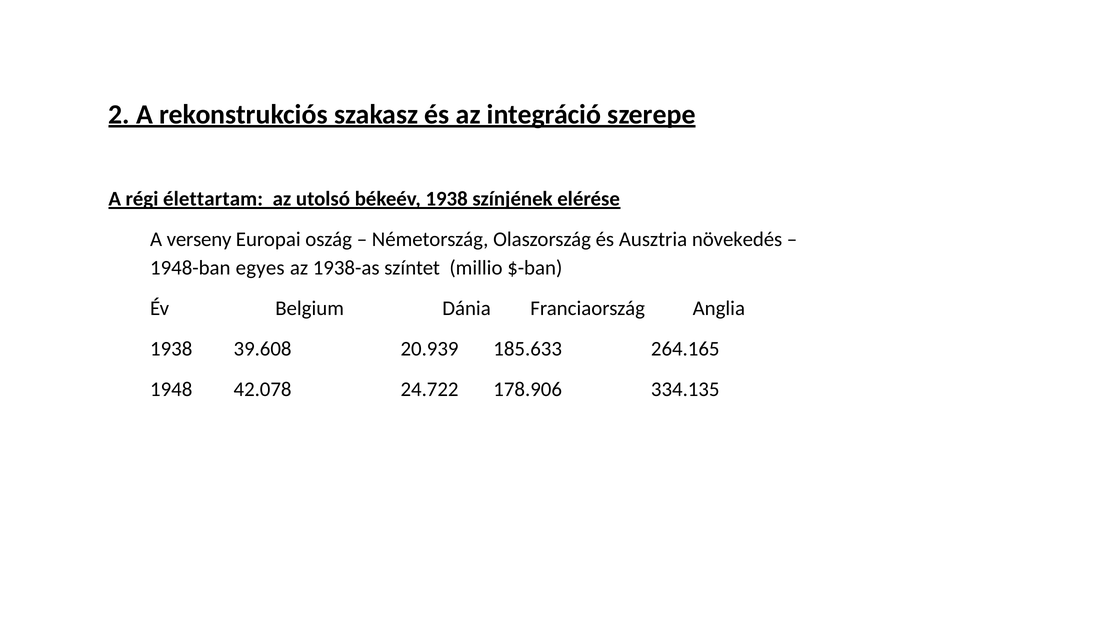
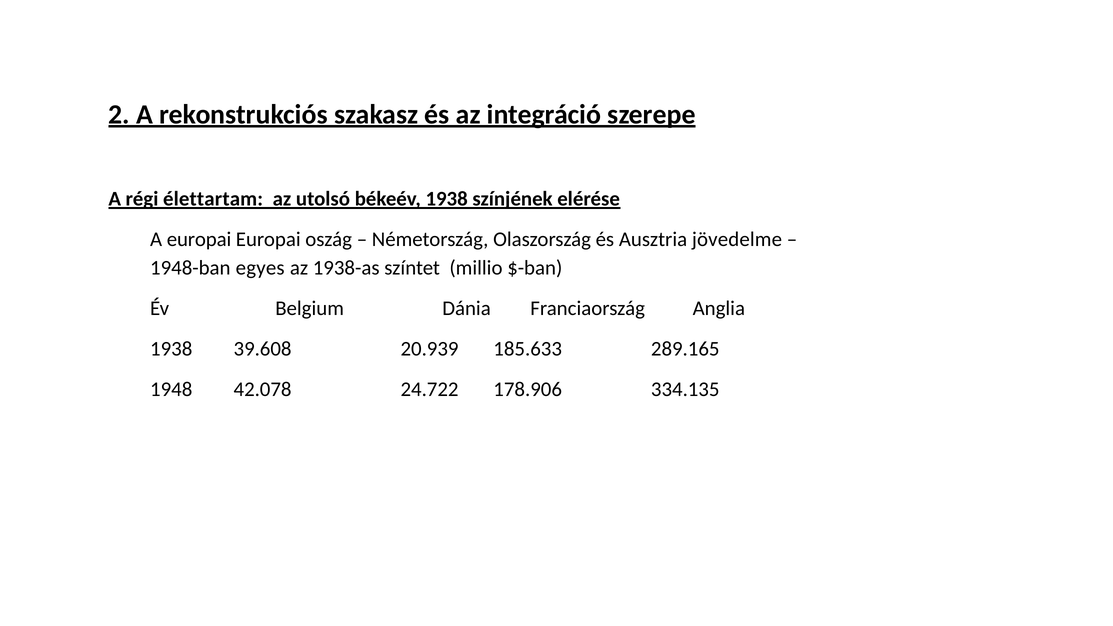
A verseny: verseny -> europai (199, 239)
növekedés: növekedés -> jövedelme (737, 239)
264.165: 264.165 -> 289.165 (685, 349)
